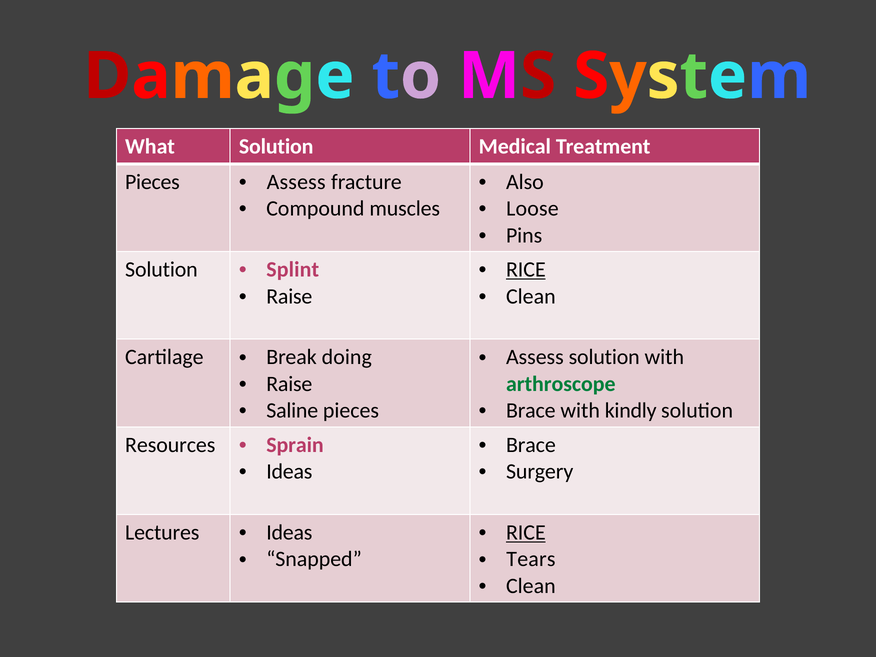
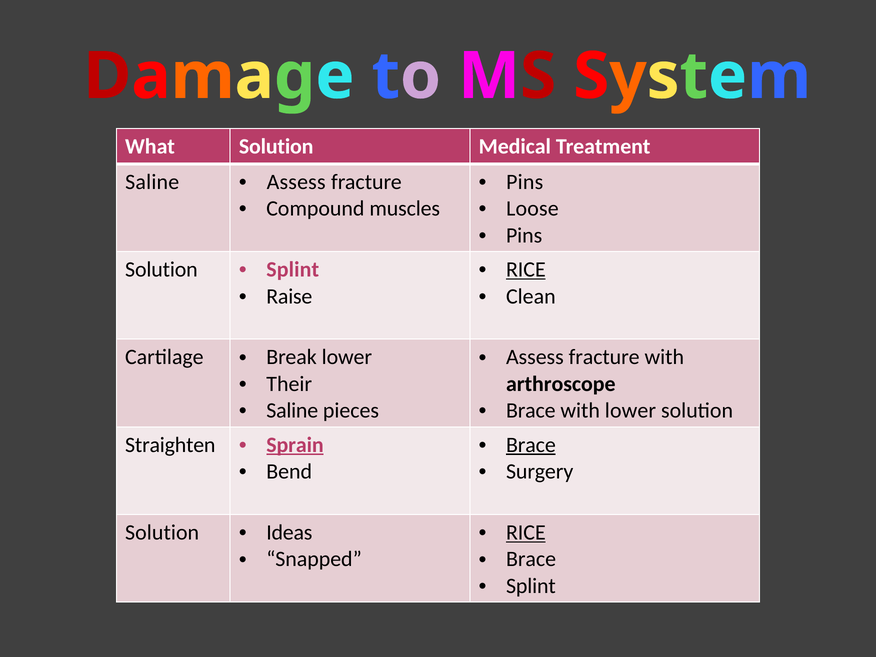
Also: Also -> Pins (525, 182)
Pieces: Pieces -> Saline (152, 182)
solution: solution -> fracture (604, 357)
Break doing: doing -> lower (347, 357)
Raise: Raise -> Their (289, 384)
arthroscope colour: green -> black (561, 384)
with kindly: kindly -> lower (630, 411)
Brace underline: none -> present (531, 445)
Resources: Resources -> Straighten (170, 445)
Sprain underline: none -> present (295, 445)
Ideas: Ideas -> Bend (289, 472)
Lectures: Lectures -> Solution (162, 533)
Tears: Tears -> Brace (531, 559)
Clean: Clean -> Splint (531, 586)
